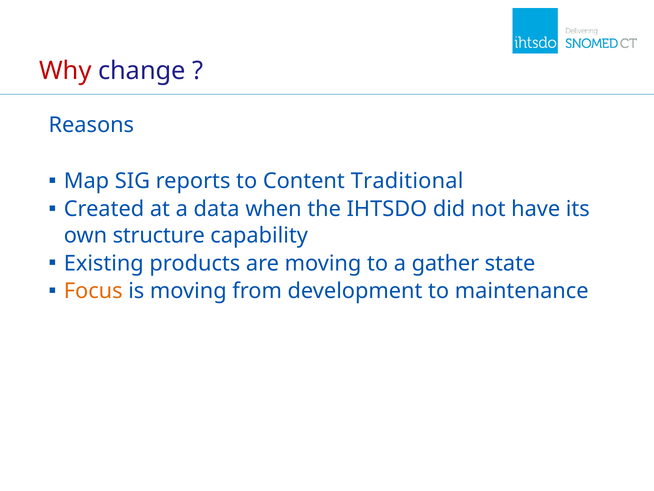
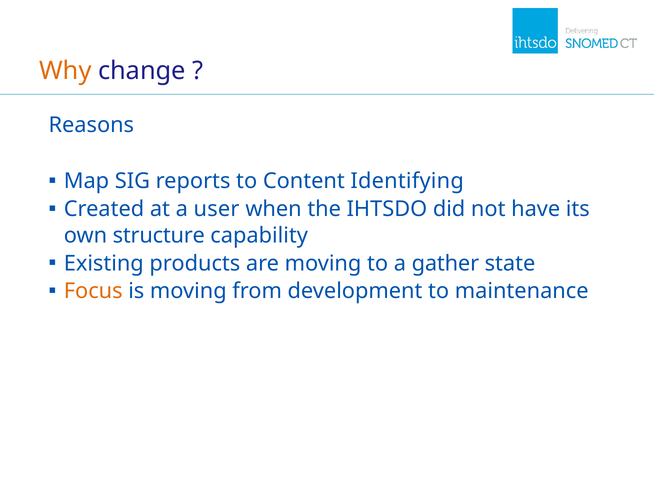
Why colour: red -> orange (65, 71)
Traditional: Traditional -> Identifying (407, 181)
data: data -> user (217, 209)
